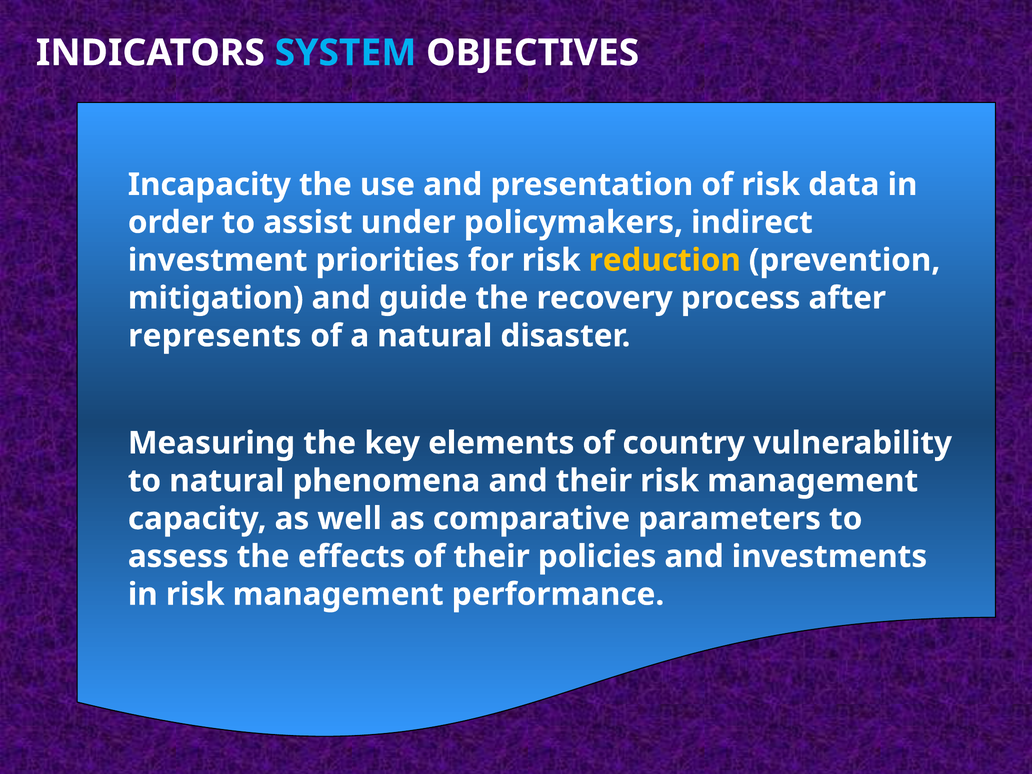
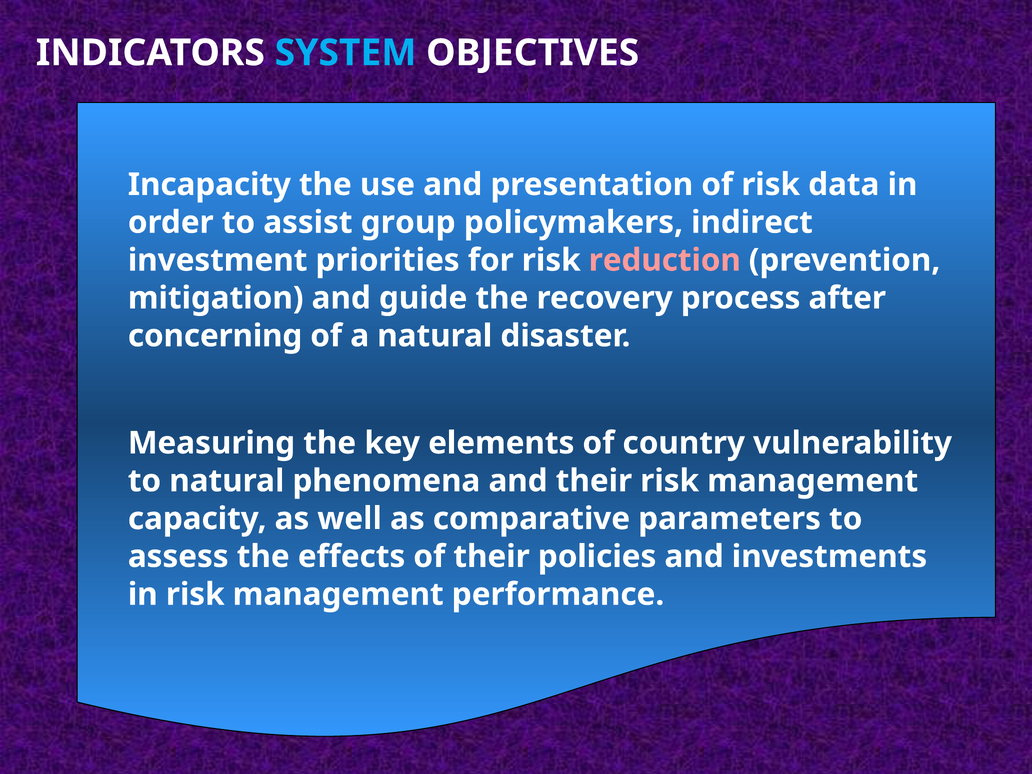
under: under -> group (408, 222)
reduction colour: yellow -> pink (665, 260)
represents: represents -> concerning (215, 336)
